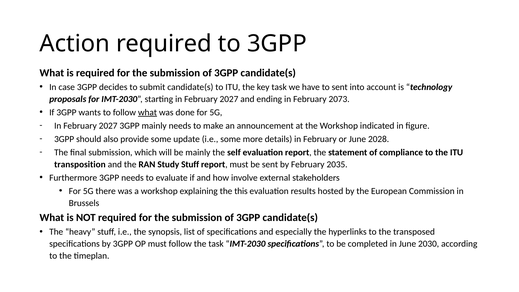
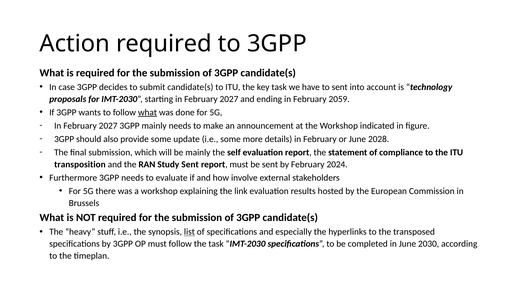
2073: 2073 -> 2059 (339, 99)
Study Stuff: Stuff -> Sent (190, 164)
2035: 2035 -> 2024 (337, 164)
this: this -> link (241, 191)
list underline: none -> present (189, 232)
